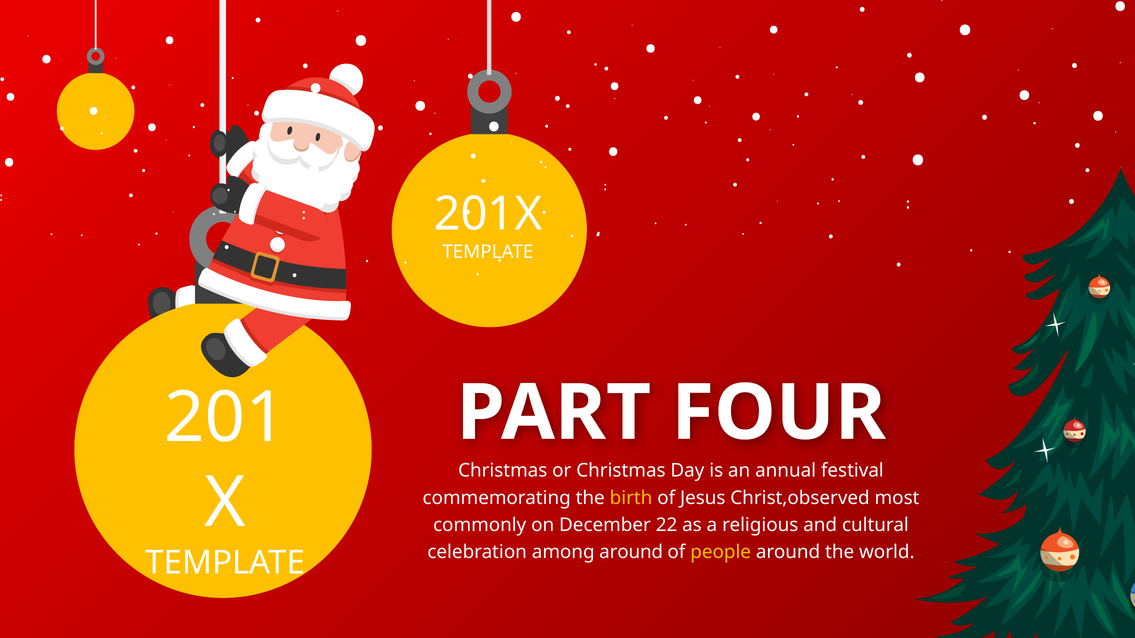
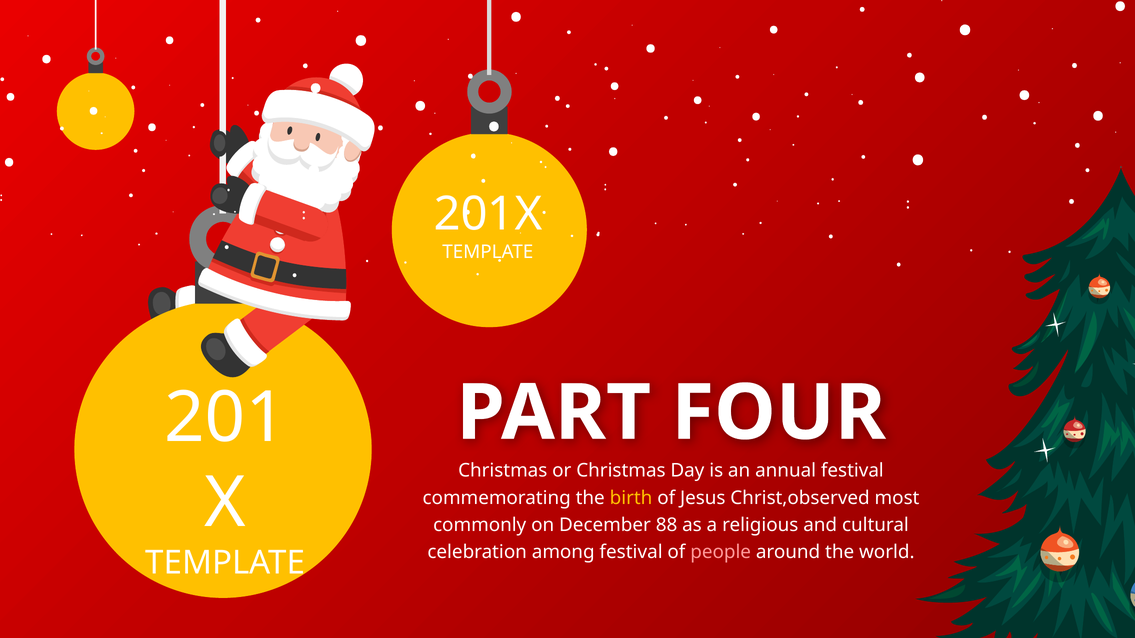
22: 22 -> 88 (667, 525)
among around: around -> festival (631, 553)
people colour: yellow -> pink (721, 553)
